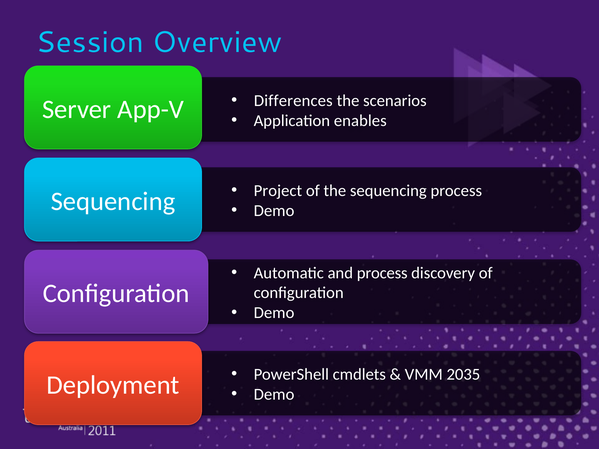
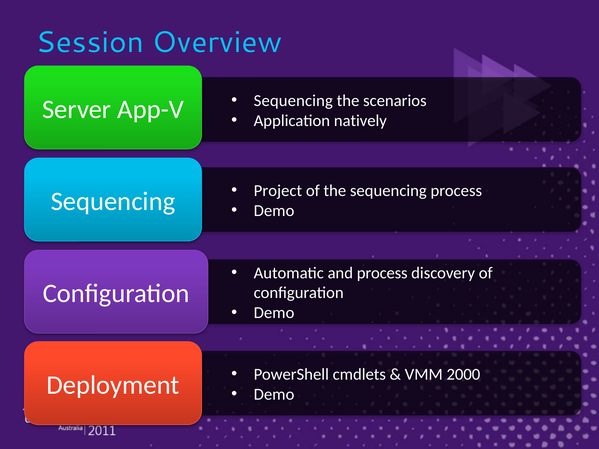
Differences: Differences -> Sequencing (293, 101)
enables: enables -> natively (360, 121)
2035: 2035 -> 2000 (463, 374)
